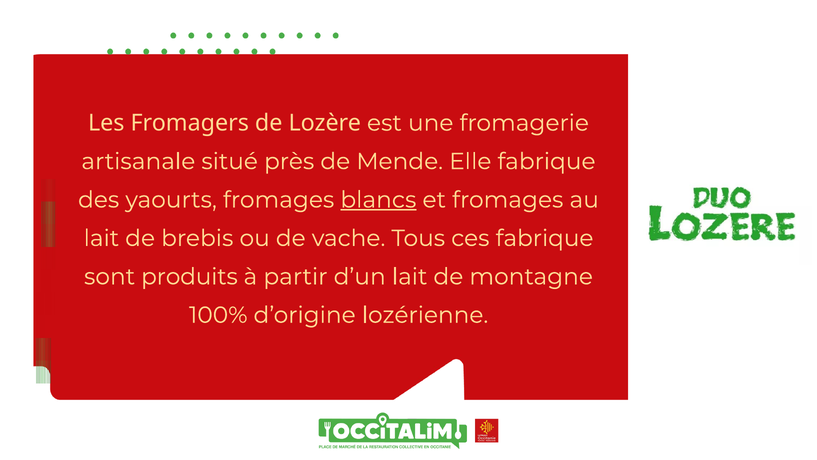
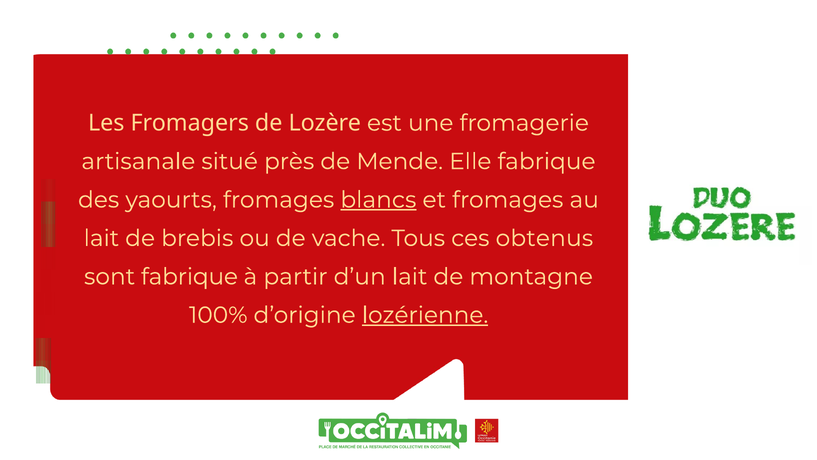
ces fabrique: fabrique -> obtenus (544, 238)
sont produits: produits -> fabrique (189, 276)
lozérienne underline: none -> present (425, 315)
